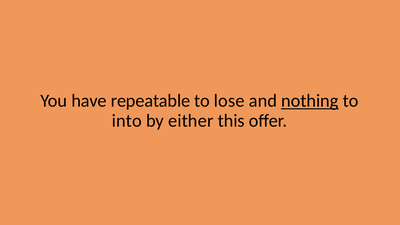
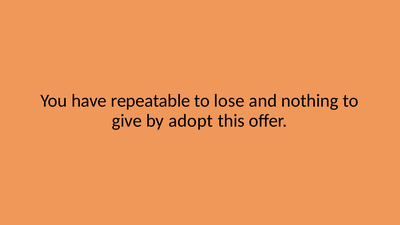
nothing underline: present -> none (310, 101)
into: into -> give (127, 121)
either: either -> adopt (191, 121)
